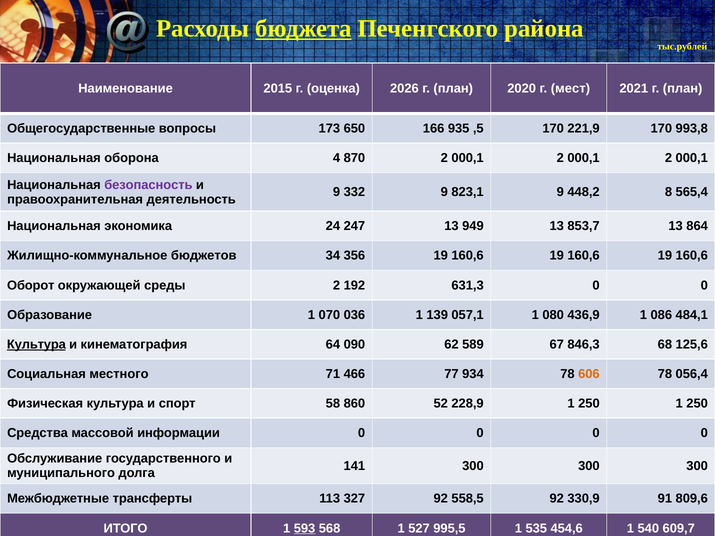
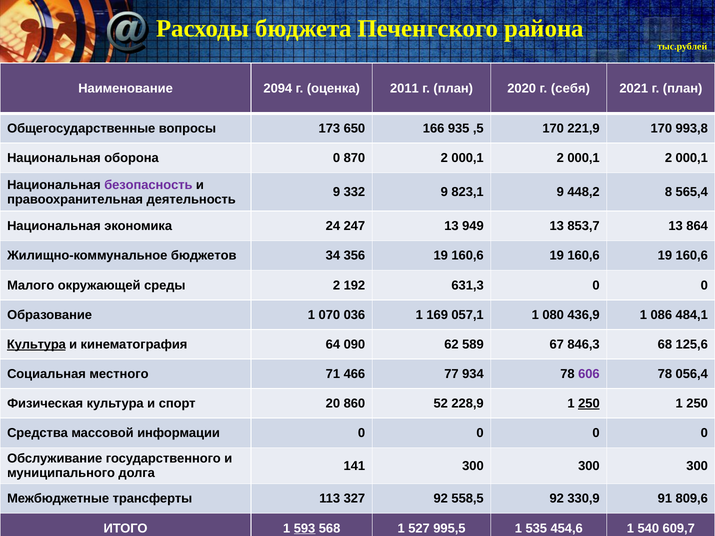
бюджета underline: present -> none (304, 29)
2015: 2015 -> 2094 (278, 89)
2026: 2026 -> 2011 (404, 89)
мест: мест -> себя (570, 89)
оборона 4: 4 -> 0 (336, 158)
Оборот: Оборот -> Малого (31, 285)
139: 139 -> 169 (437, 315)
606 colour: orange -> purple (589, 374)
58: 58 -> 20 (333, 404)
250 underline: none -> present (589, 404)
